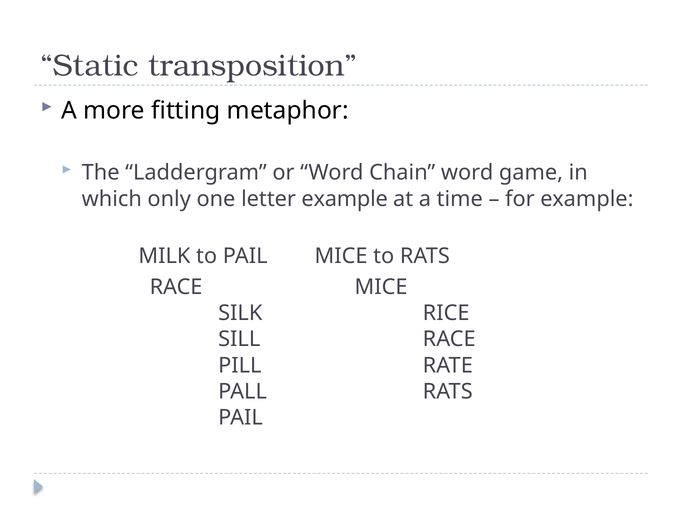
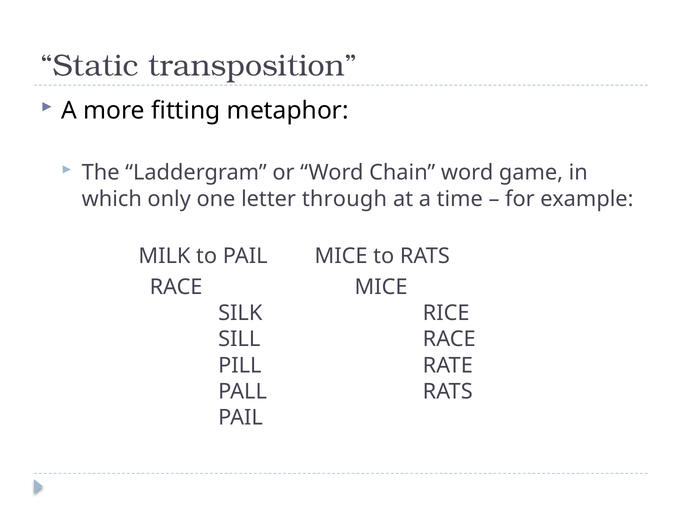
letter example: example -> through (344, 199)
